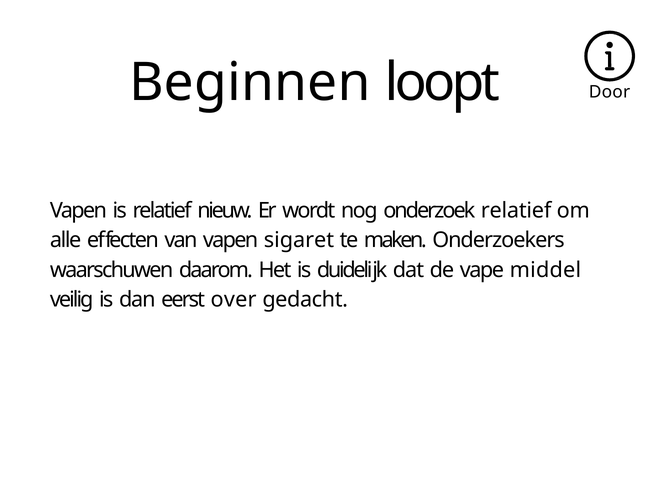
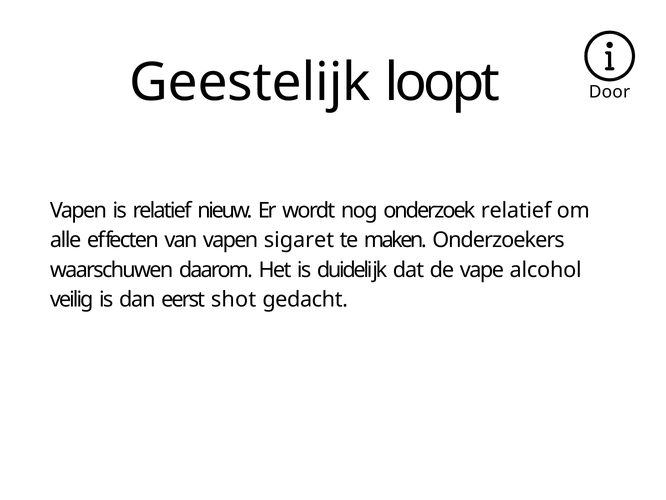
Beginnen: Beginnen -> Geestelĳk (250, 82)
middel: middel -> alcohol (546, 270)
over: over -> shot (234, 299)
